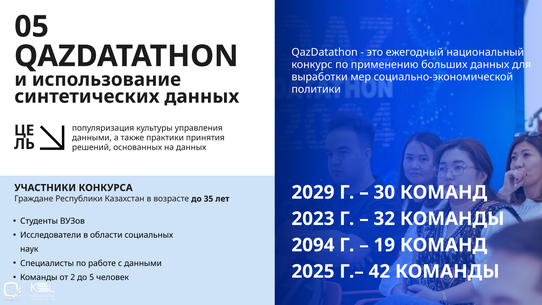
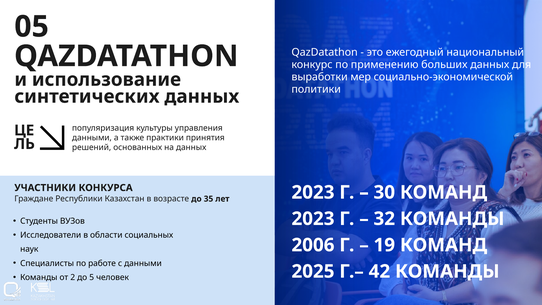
2029: 2029 -> 2023 (313, 192)
2094: 2094 -> 2006 (313, 245)
